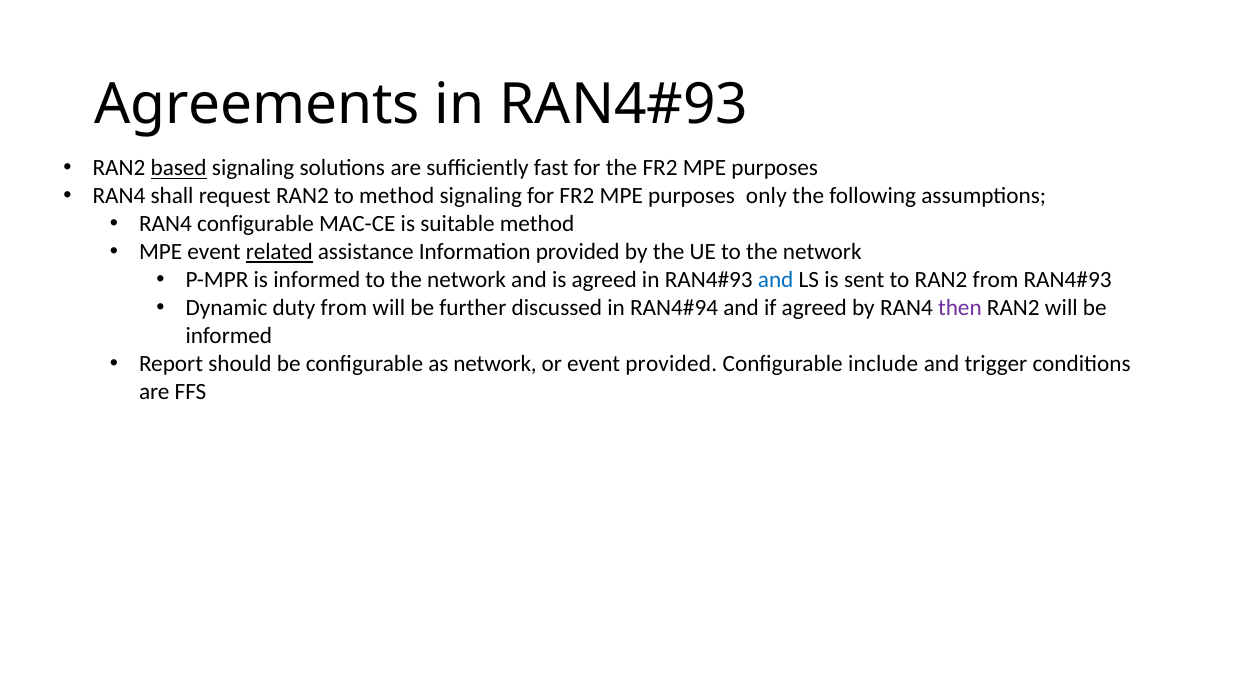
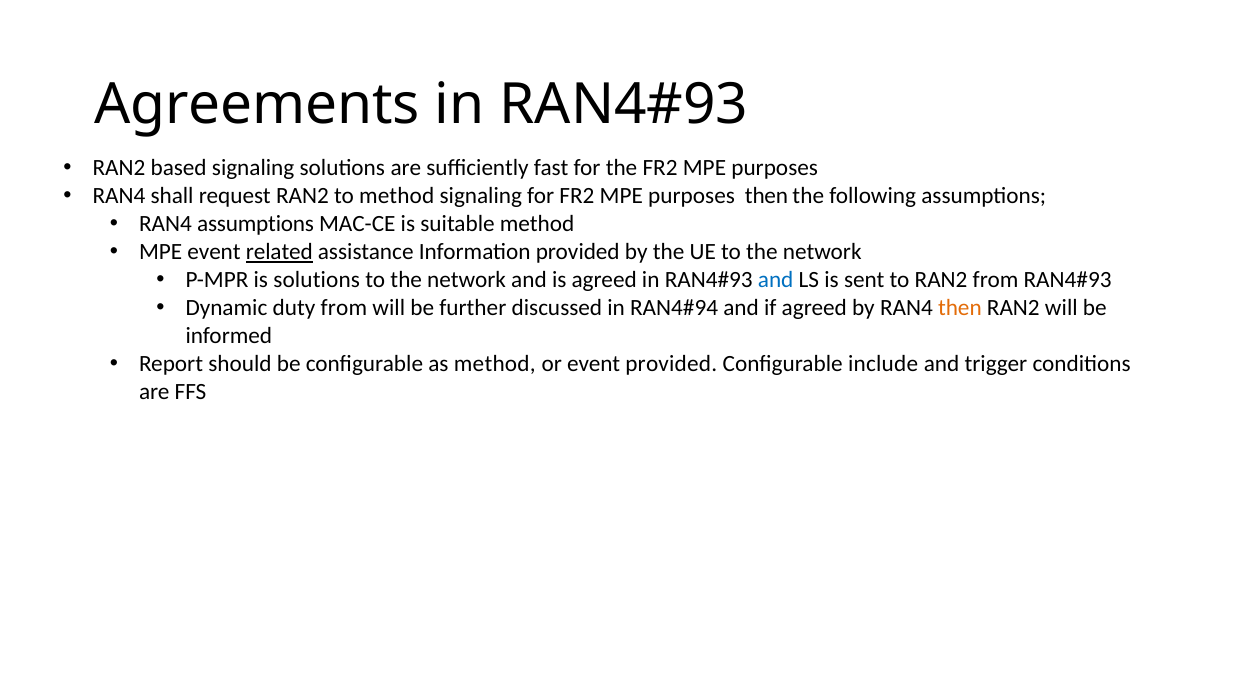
based underline: present -> none (179, 168)
purposes only: only -> then (767, 196)
RAN4 configurable: configurable -> assumptions (256, 224)
is informed: informed -> solutions (317, 280)
then colour: purple -> orange (960, 308)
as network: network -> method (495, 363)
